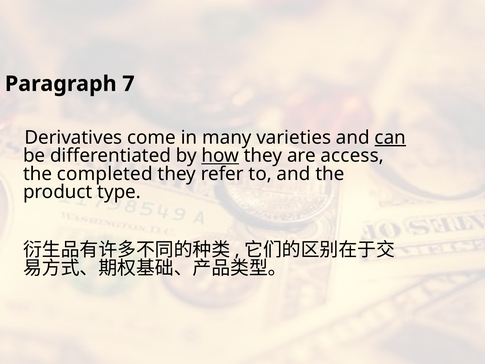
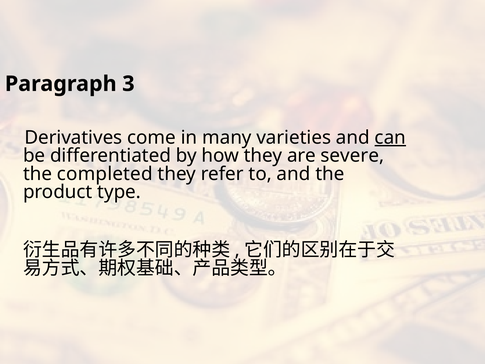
7: 7 -> 3 (128, 84)
how underline: present -> none (220, 156)
access: access -> severe (352, 156)
